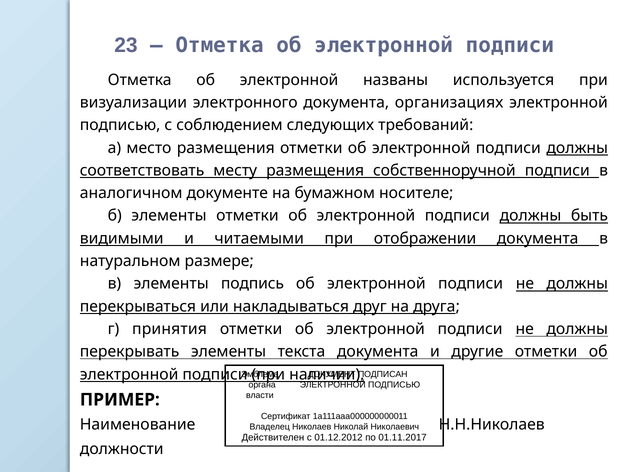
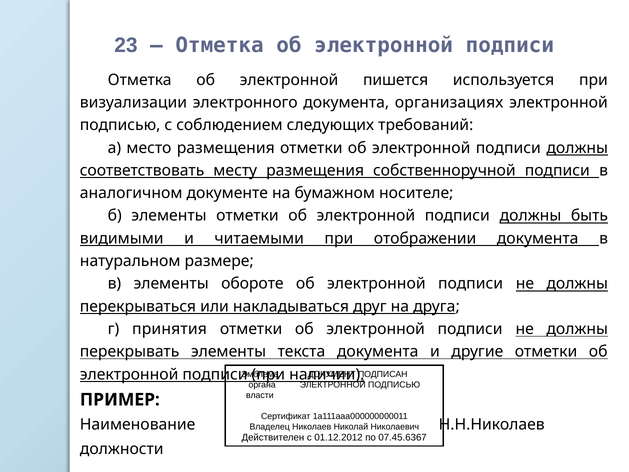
названы: названы -> пишется (396, 80)
подпись: подпись -> обороте (252, 284)
01.11.2017: 01.11.2017 -> 07.45.6367 (403, 438)
